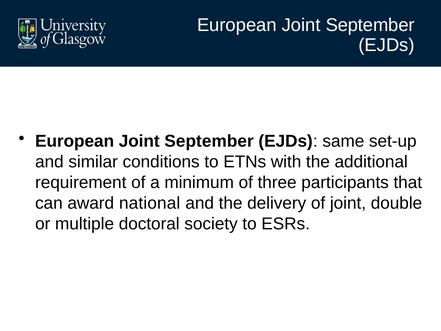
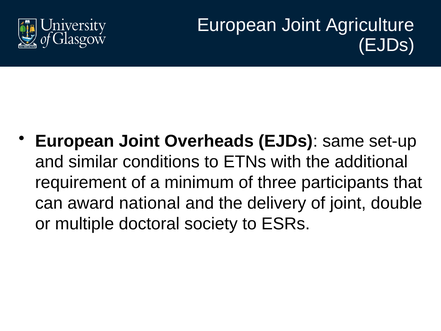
September: September -> Agriculture (370, 25)
September: September -> Overheads (209, 141)
